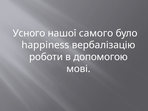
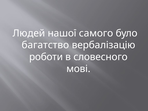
Усного: Усного -> Людей (29, 33)
happiness: happiness -> багатство (45, 45)
допомогою: допомогою -> словесного (101, 57)
